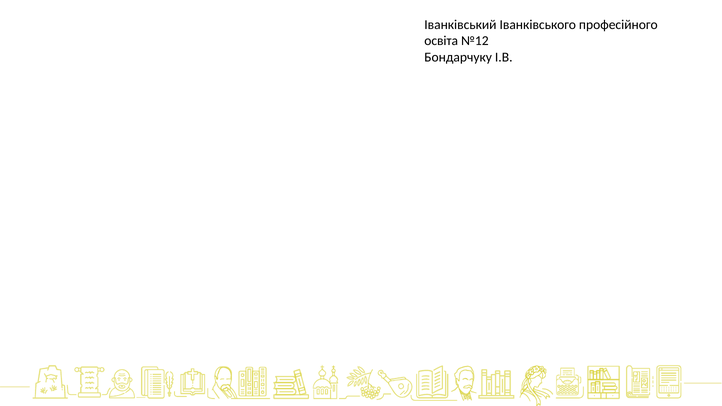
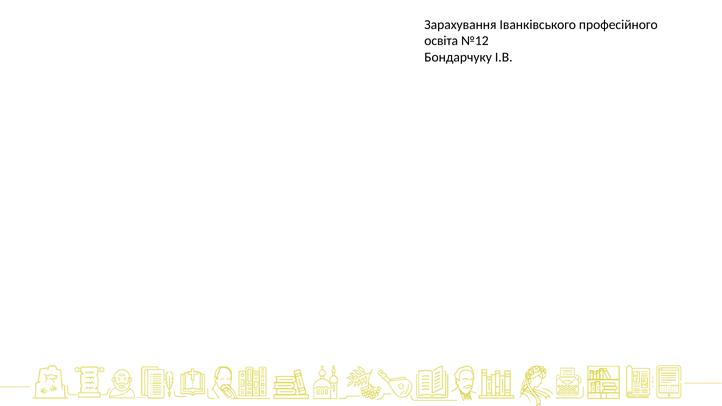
Іванківський: Іванківський -> Зарахування (460, 25)
